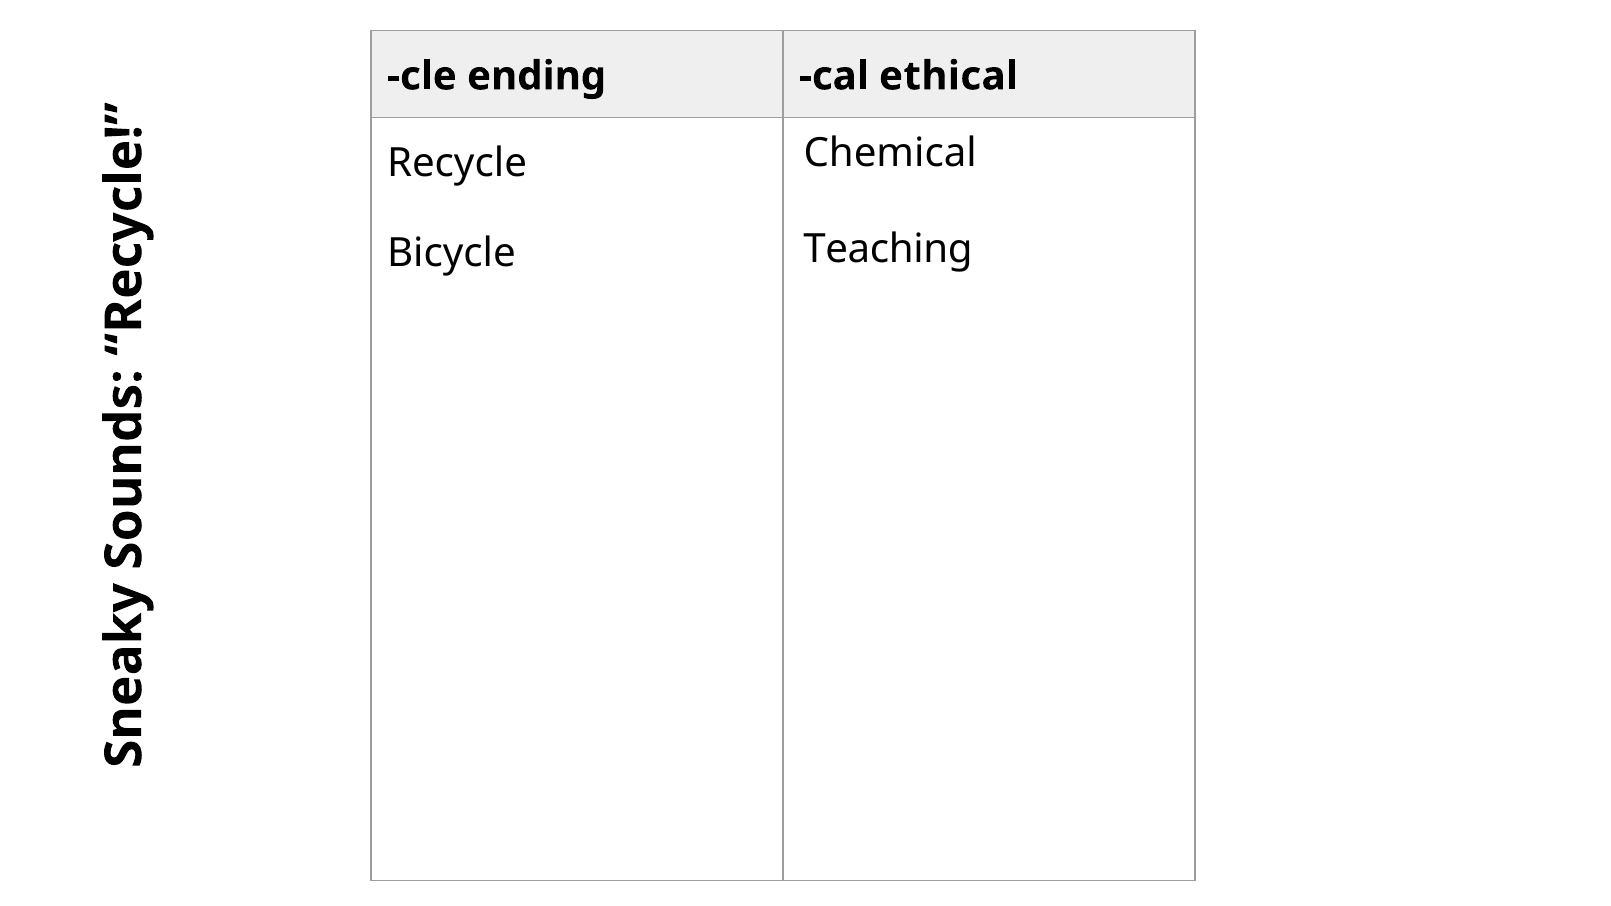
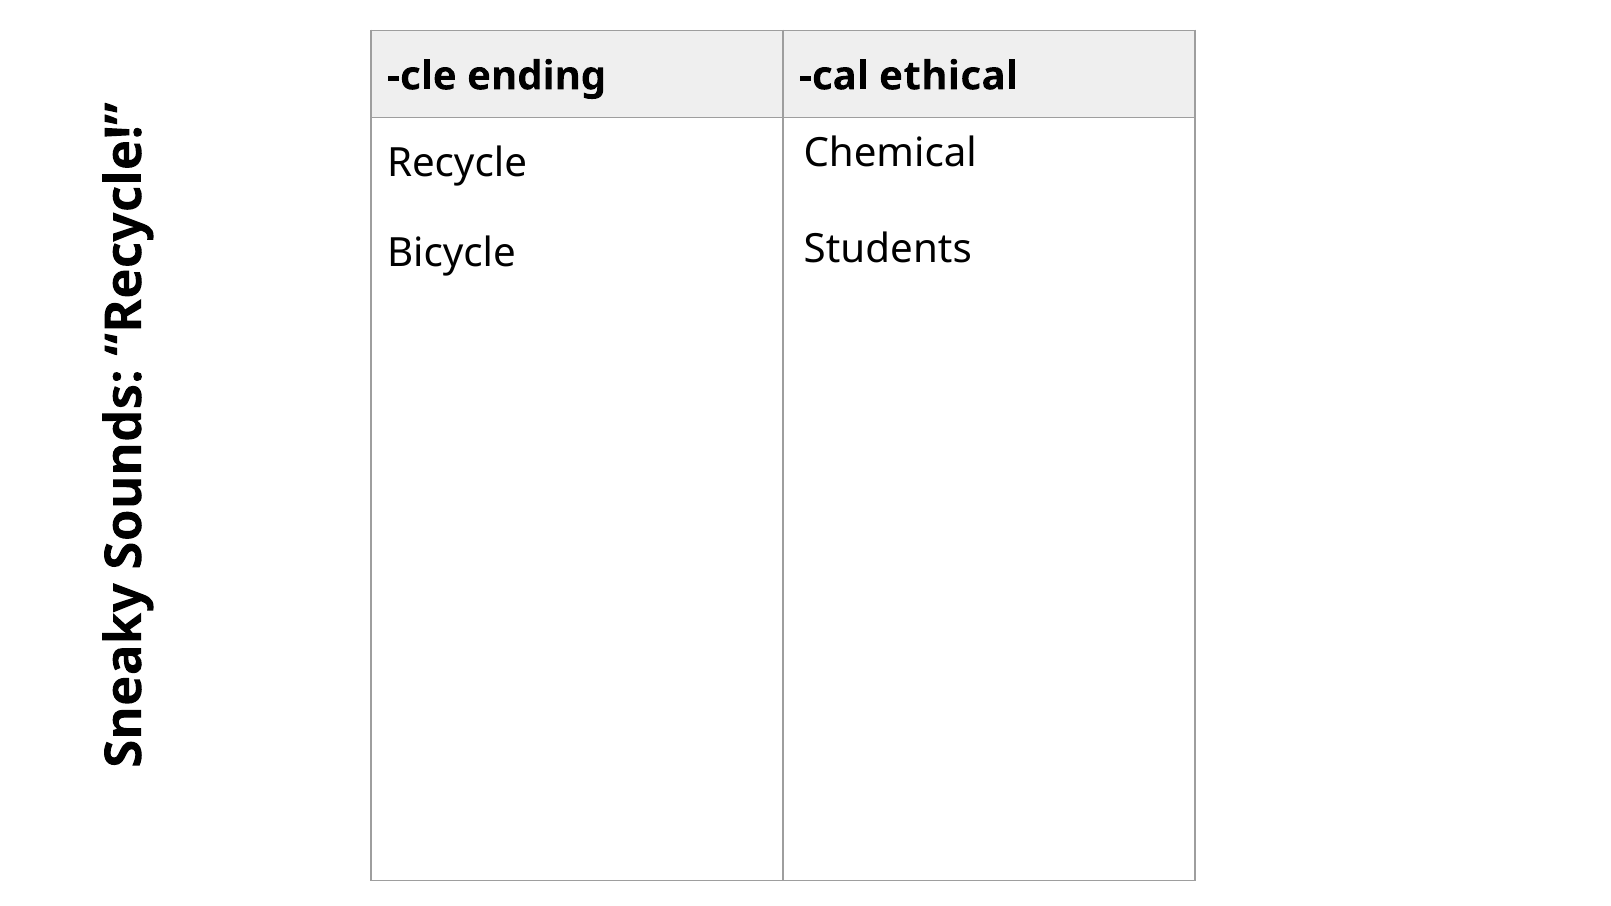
Teaching: Teaching -> Students (888, 250)
